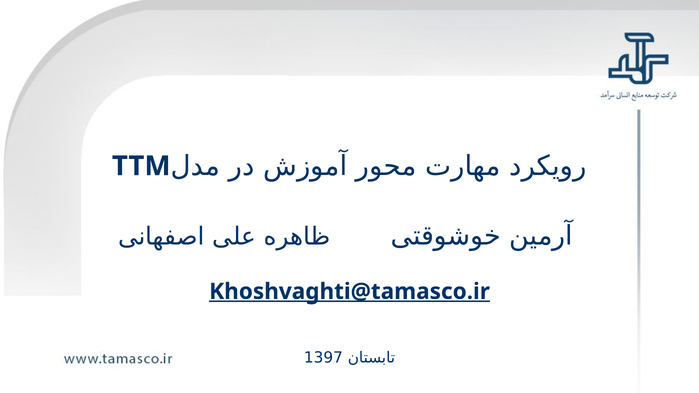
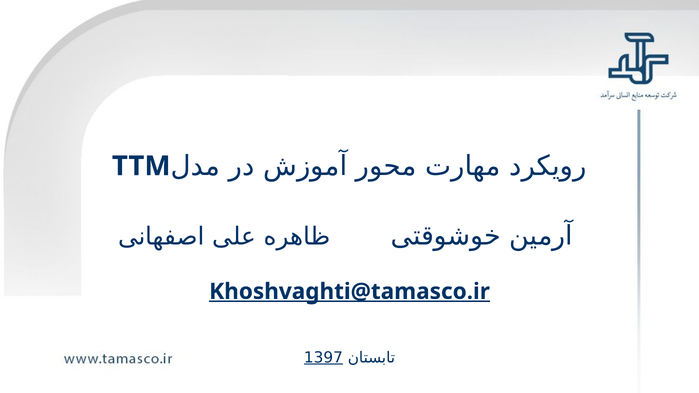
1397 underline: none -> present (323, 358)
